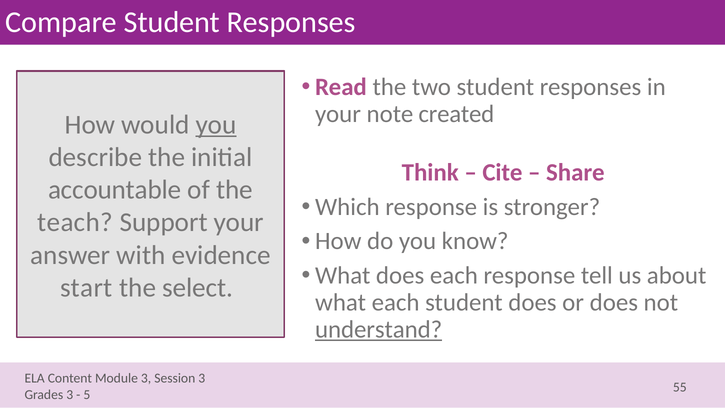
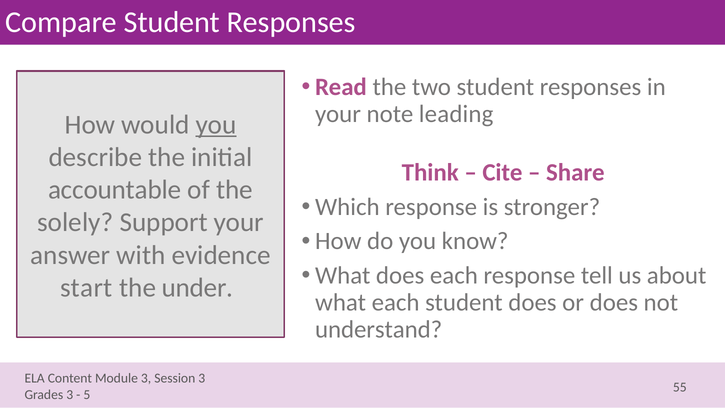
created: created -> leading (456, 114)
teach: teach -> solely (75, 222)
select: select -> under (198, 288)
understand underline: present -> none (379, 329)
